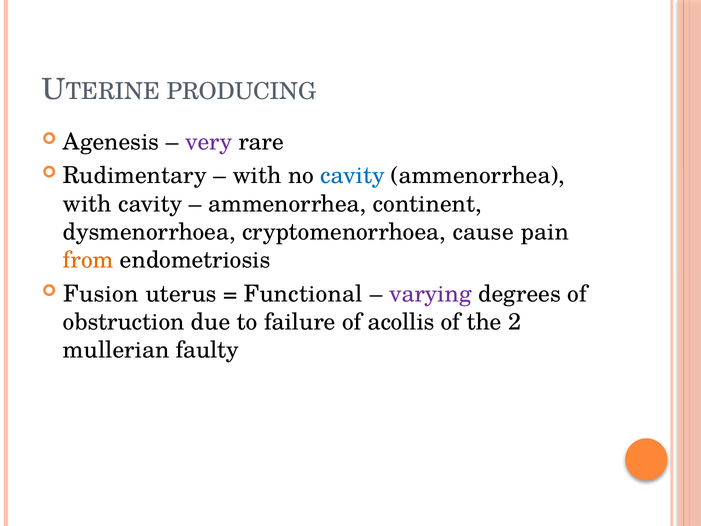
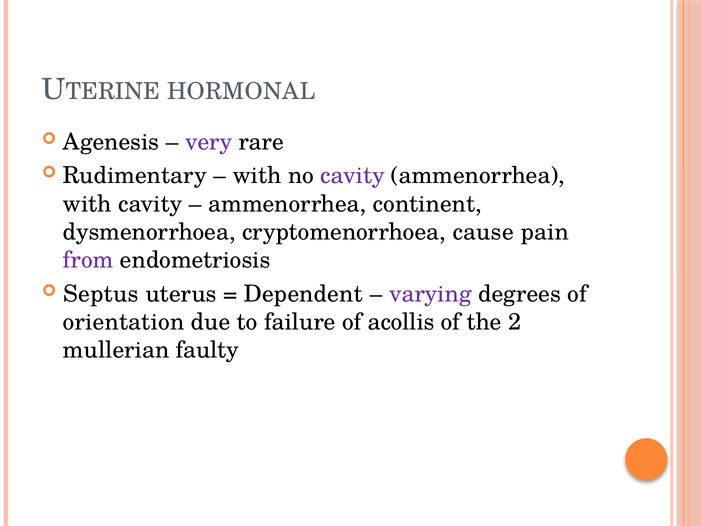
PRODUCING: PRODUCING -> HORMONAL (241, 92)
cavity colour: blue -> purple (353, 176)
from colour: orange -> purple (88, 260)
Fusion: Fusion -> Septus (101, 294)
Functional: Functional -> Dependent (303, 294)
obstruction: obstruction -> orientation (124, 322)
